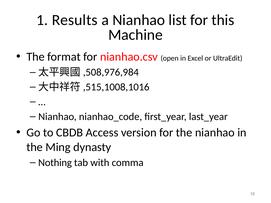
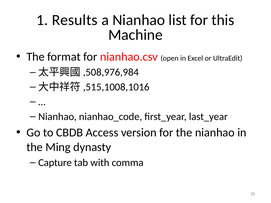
Nothing: Nothing -> Capture (55, 163)
